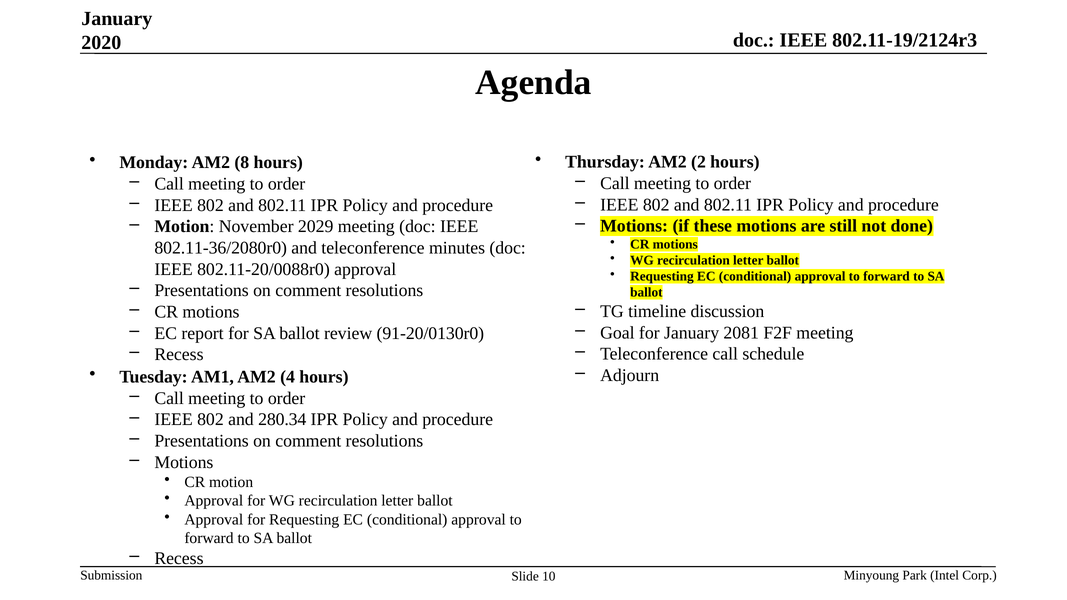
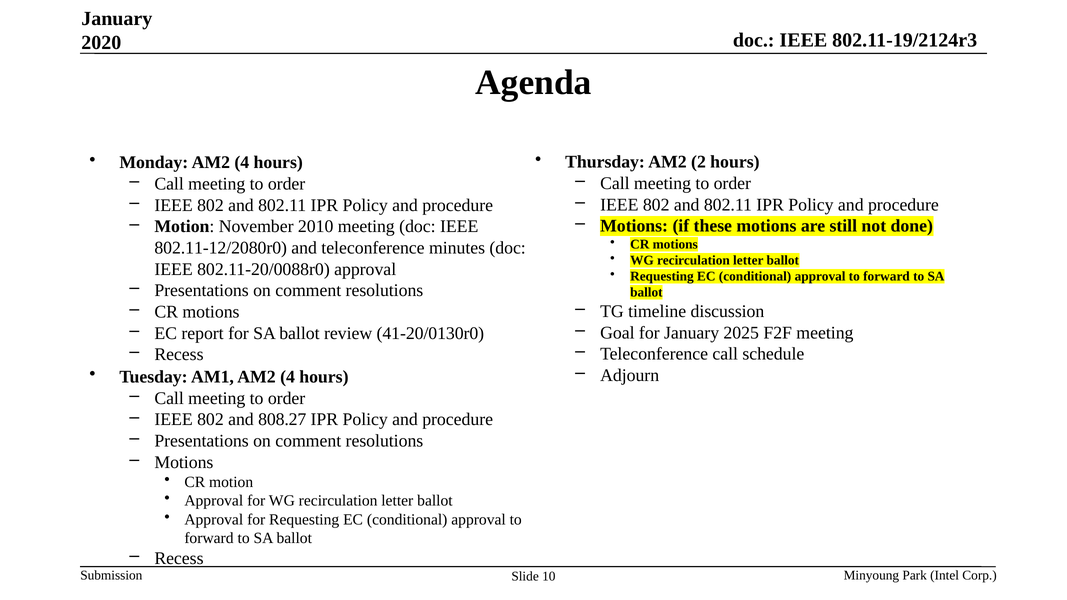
Monday AM2 8: 8 -> 4 (242, 163)
2029: 2029 -> 2010 (316, 227)
802.11-36/2080r0: 802.11-36/2080r0 -> 802.11-12/2080r0 (221, 248)
2081: 2081 -> 2025 (741, 333)
91-20/0130r0: 91-20/0130r0 -> 41-20/0130r0 (430, 333)
280.34: 280.34 -> 808.27 (282, 420)
